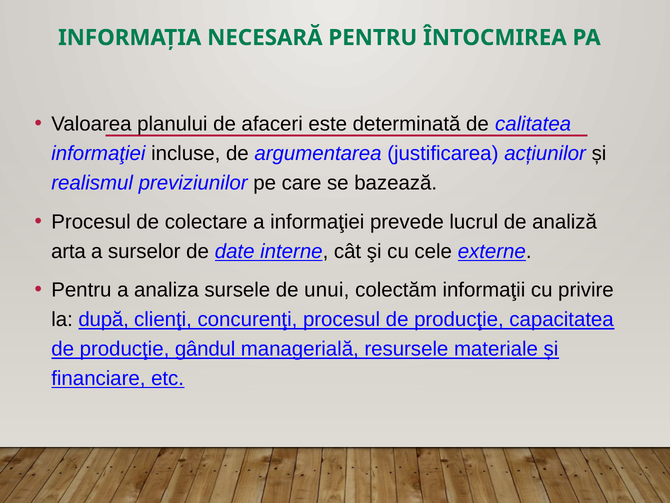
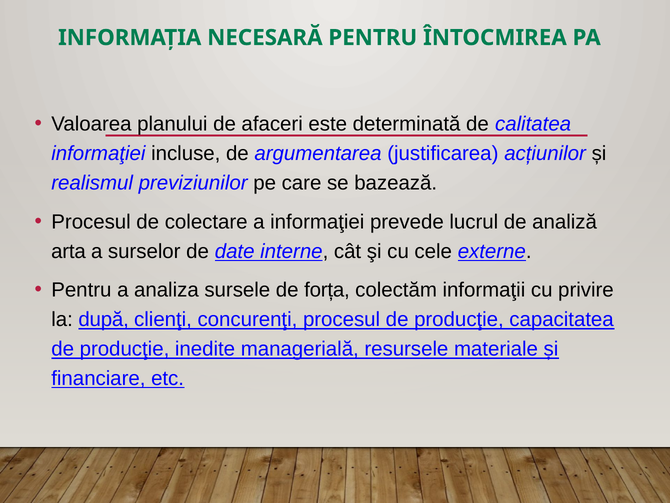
unui: unui -> forța (327, 290)
gândul: gândul -> inedite (205, 349)
